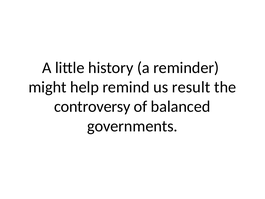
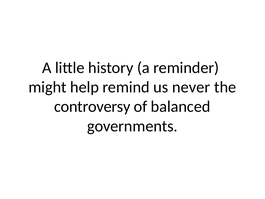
result: result -> never (191, 87)
